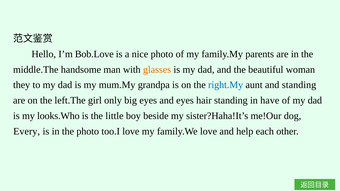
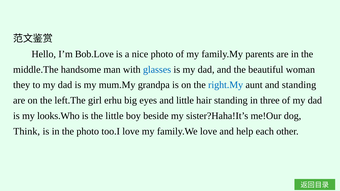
glasses colour: orange -> blue (157, 70)
only: only -> erhu (113, 101)
and eyes: eyes -> little (185, 101)
have: have -> three (270, 101)
Every: Every -> Think (27, 131)
